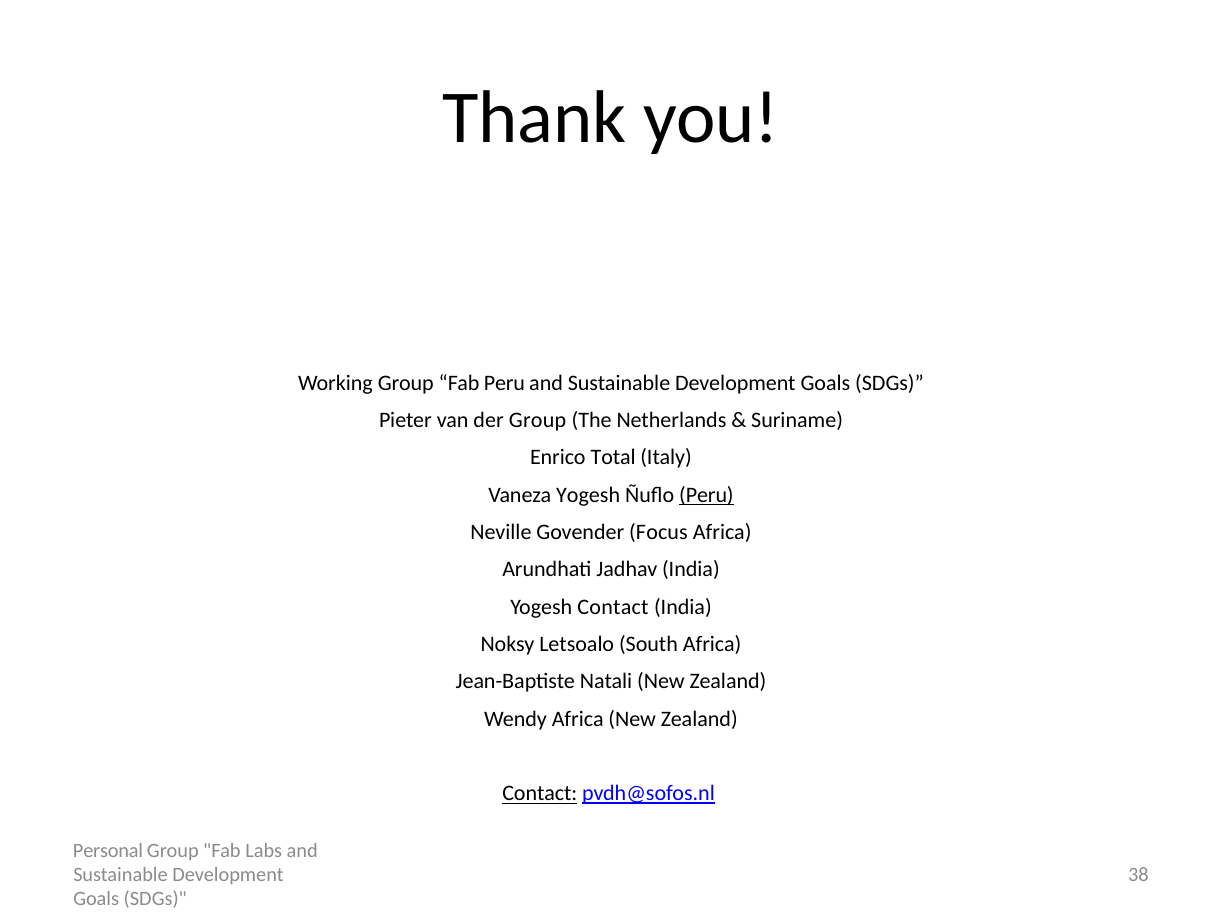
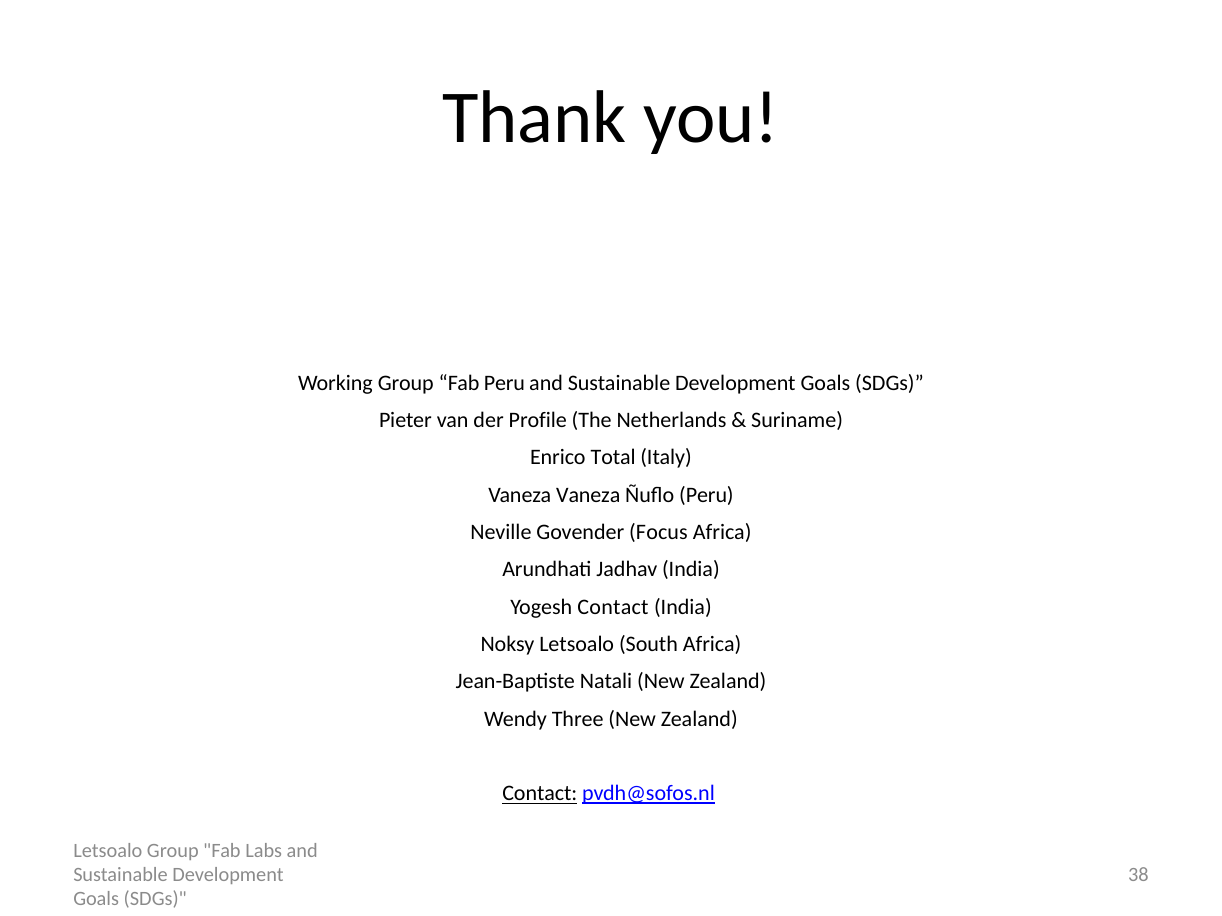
der Group: Group -> Profile (538, 420)
Vaneza Yogesh: Yogesh -> Vaneza (588, 495)
Peru underline: present -> none (706, 495)
Wendy Africa: Africa -> Three (578, 719)
Personal: Personal -> Letsoalo (108, 851)
